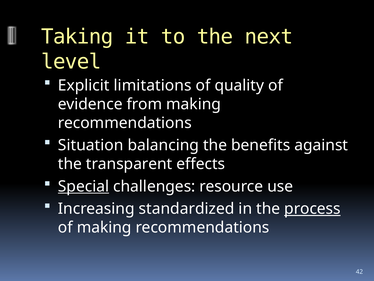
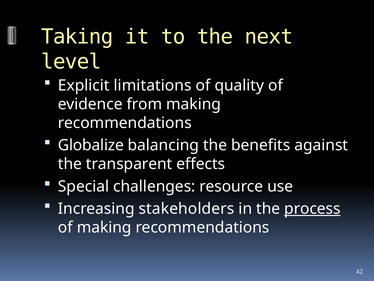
Situation: Situation -> Globalize (91, 145)
Special underline: present -> none (84, 186)
standardized: standardized -> stakeholders (186, 208)
